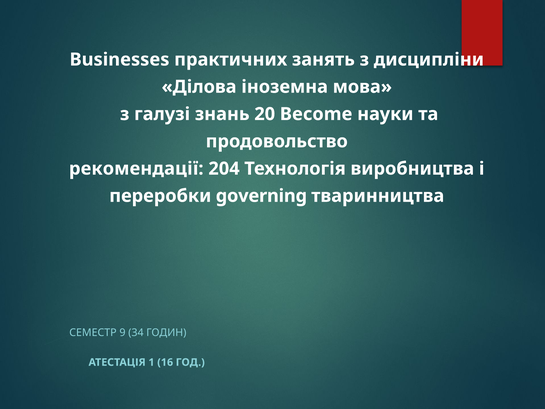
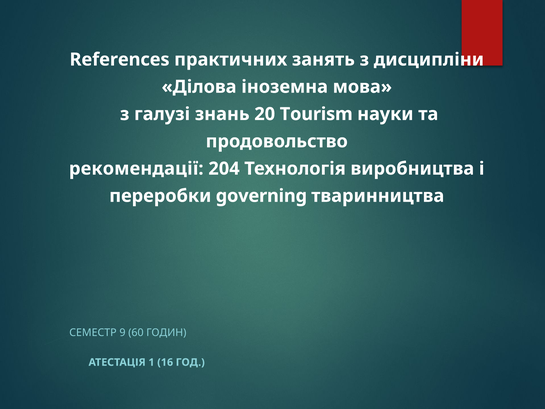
Businesses: Businesses -> References (120, 60)
Become: Become -> Tourism (316, 114)
34: 34 -> 60 (136, 332)
